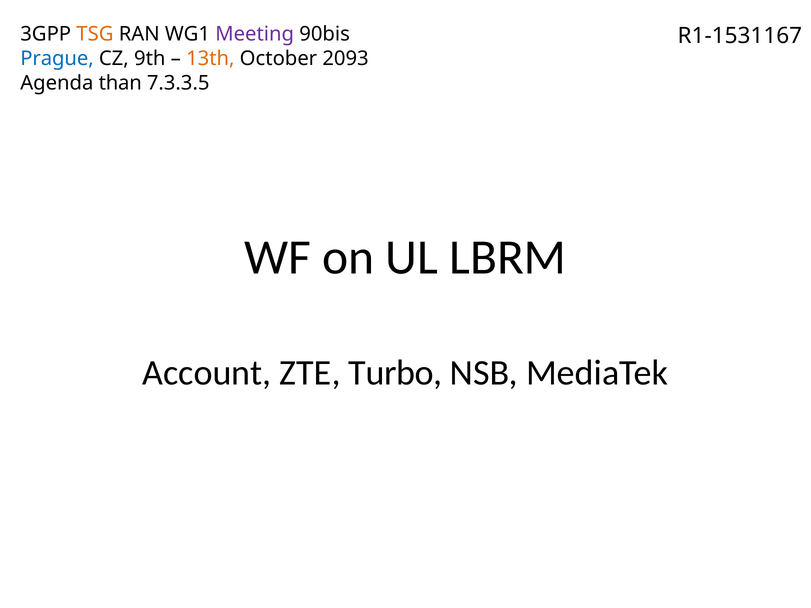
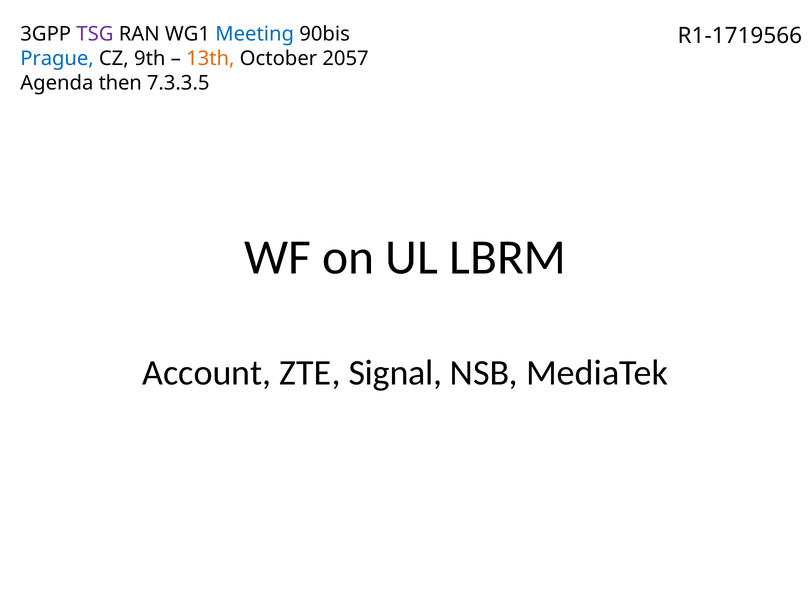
TSG colour: orange -> purple (95, 34)
Meeting colour: purple -> blue (255, 34)
R1-1531167: R1-1531167 -> R1-1719566 (740, 36)
2093: 2093 -> 2057 (346, 59)
than: than -> then (120, 83)
Turbo: Turbo -> Signal (395, 373)
